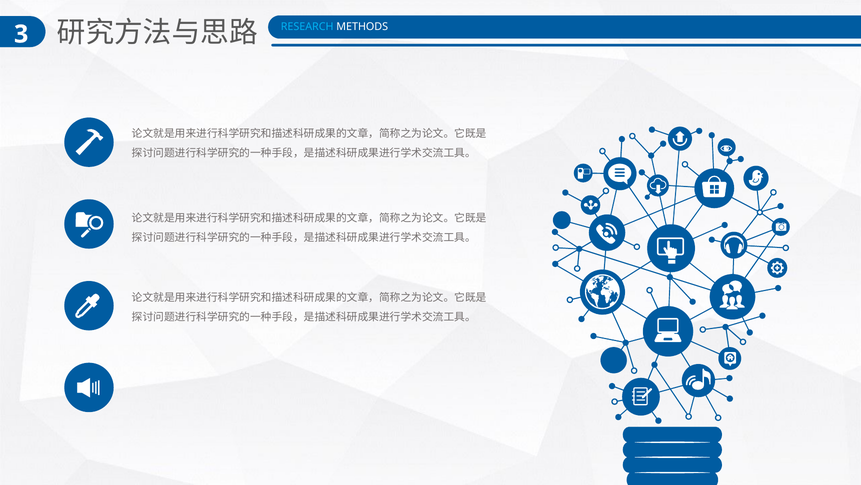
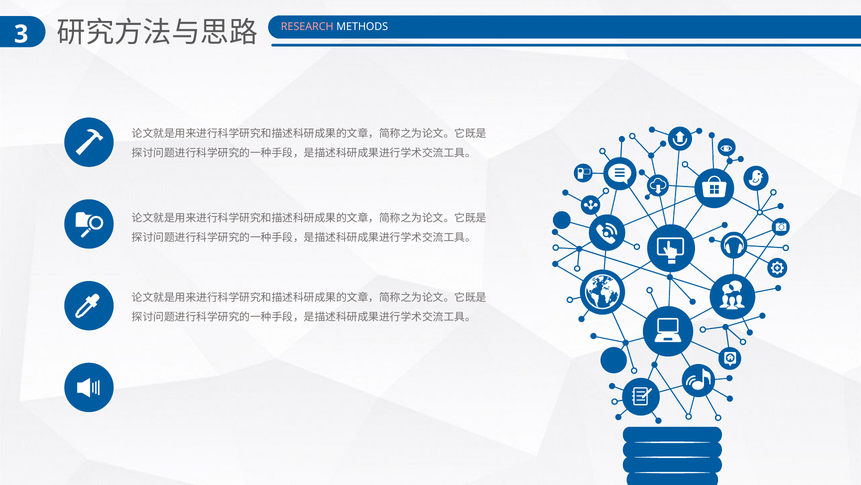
RESEARCH colour: light blue -> pink (307, 27)
